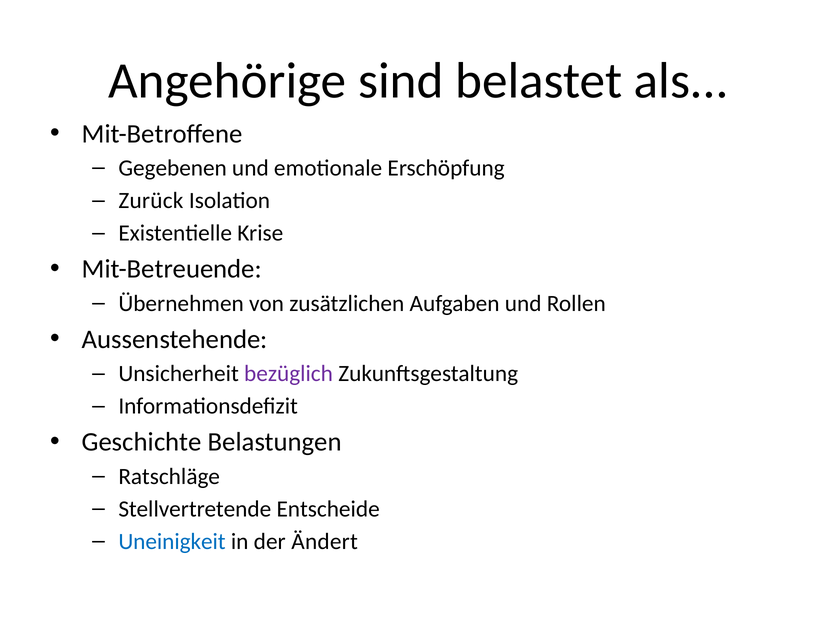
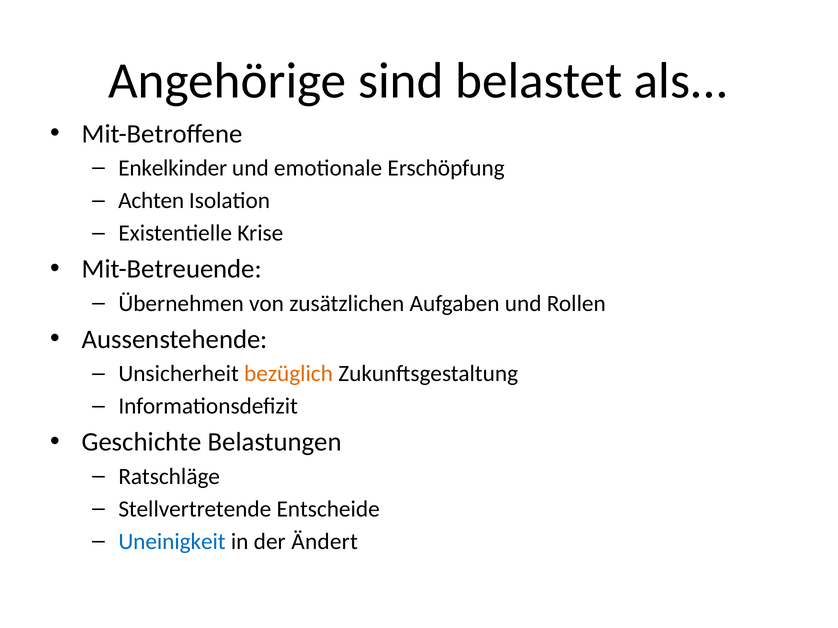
Gegebenen: Gegebenen -> Enkelkinder (173, 168)
Zurück: Zurück -> Achten (151, 201)
bezüglich colour: purple -> orange (289, 374)
